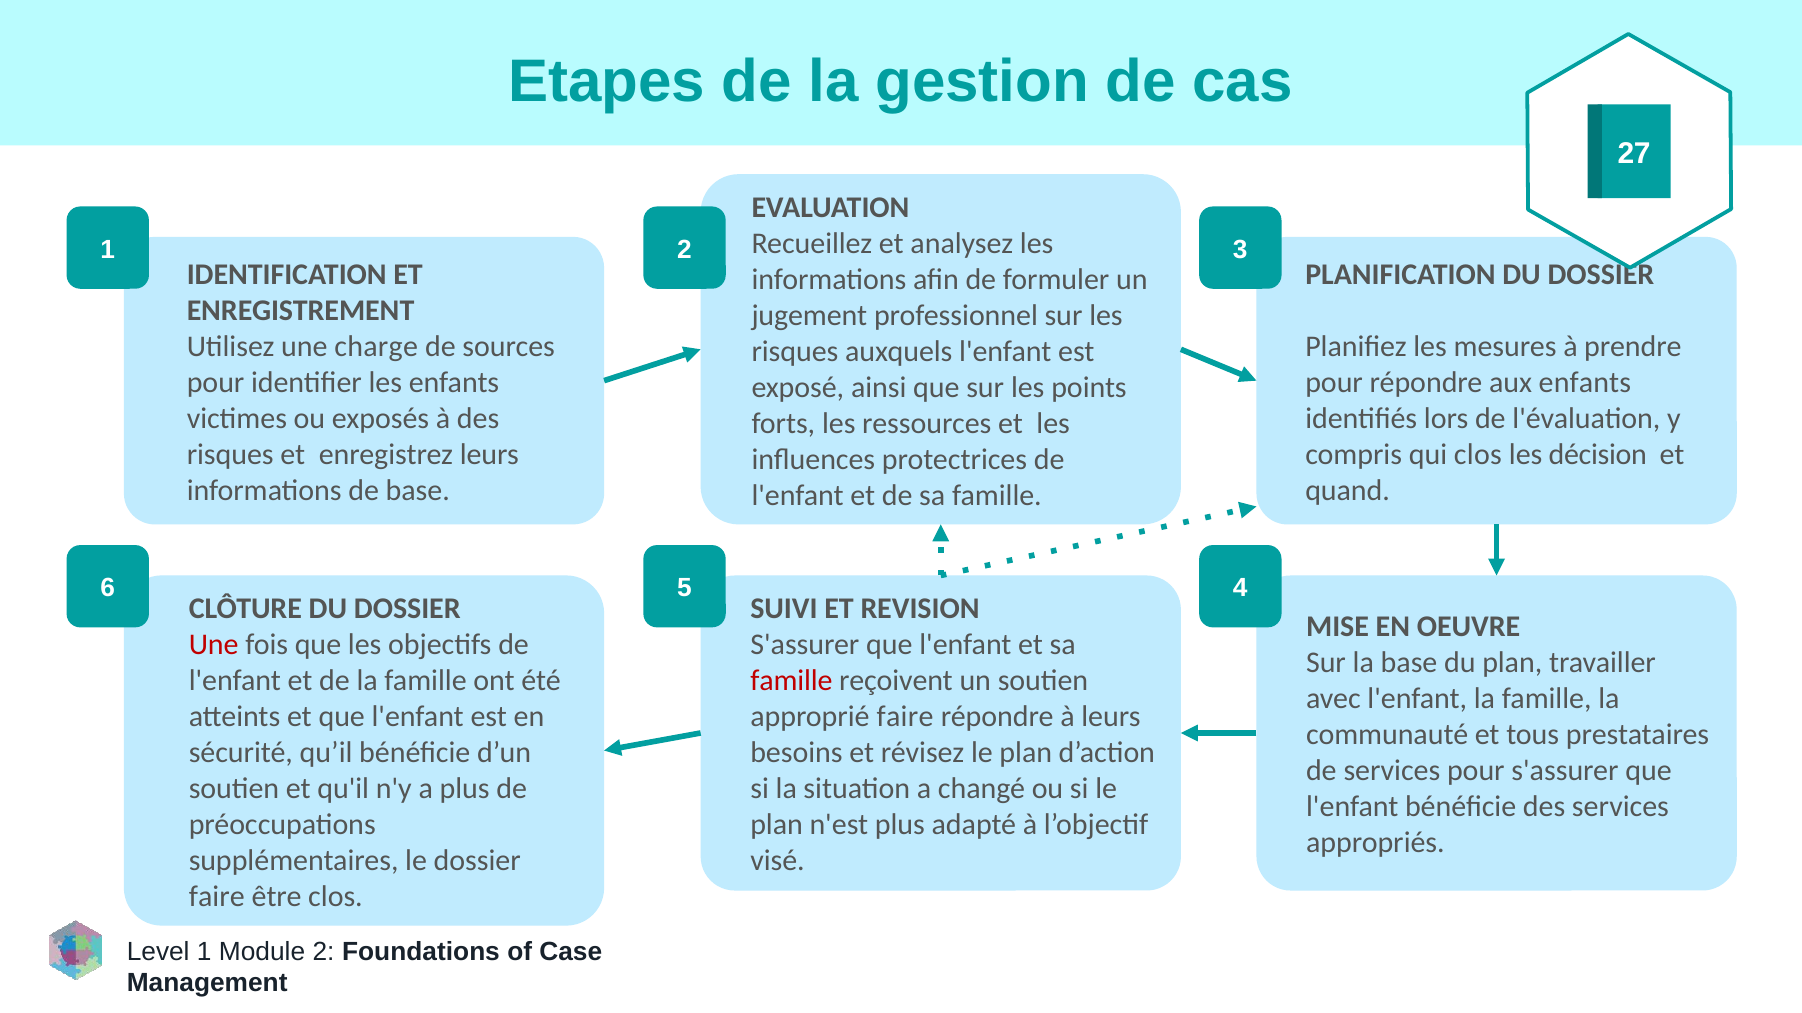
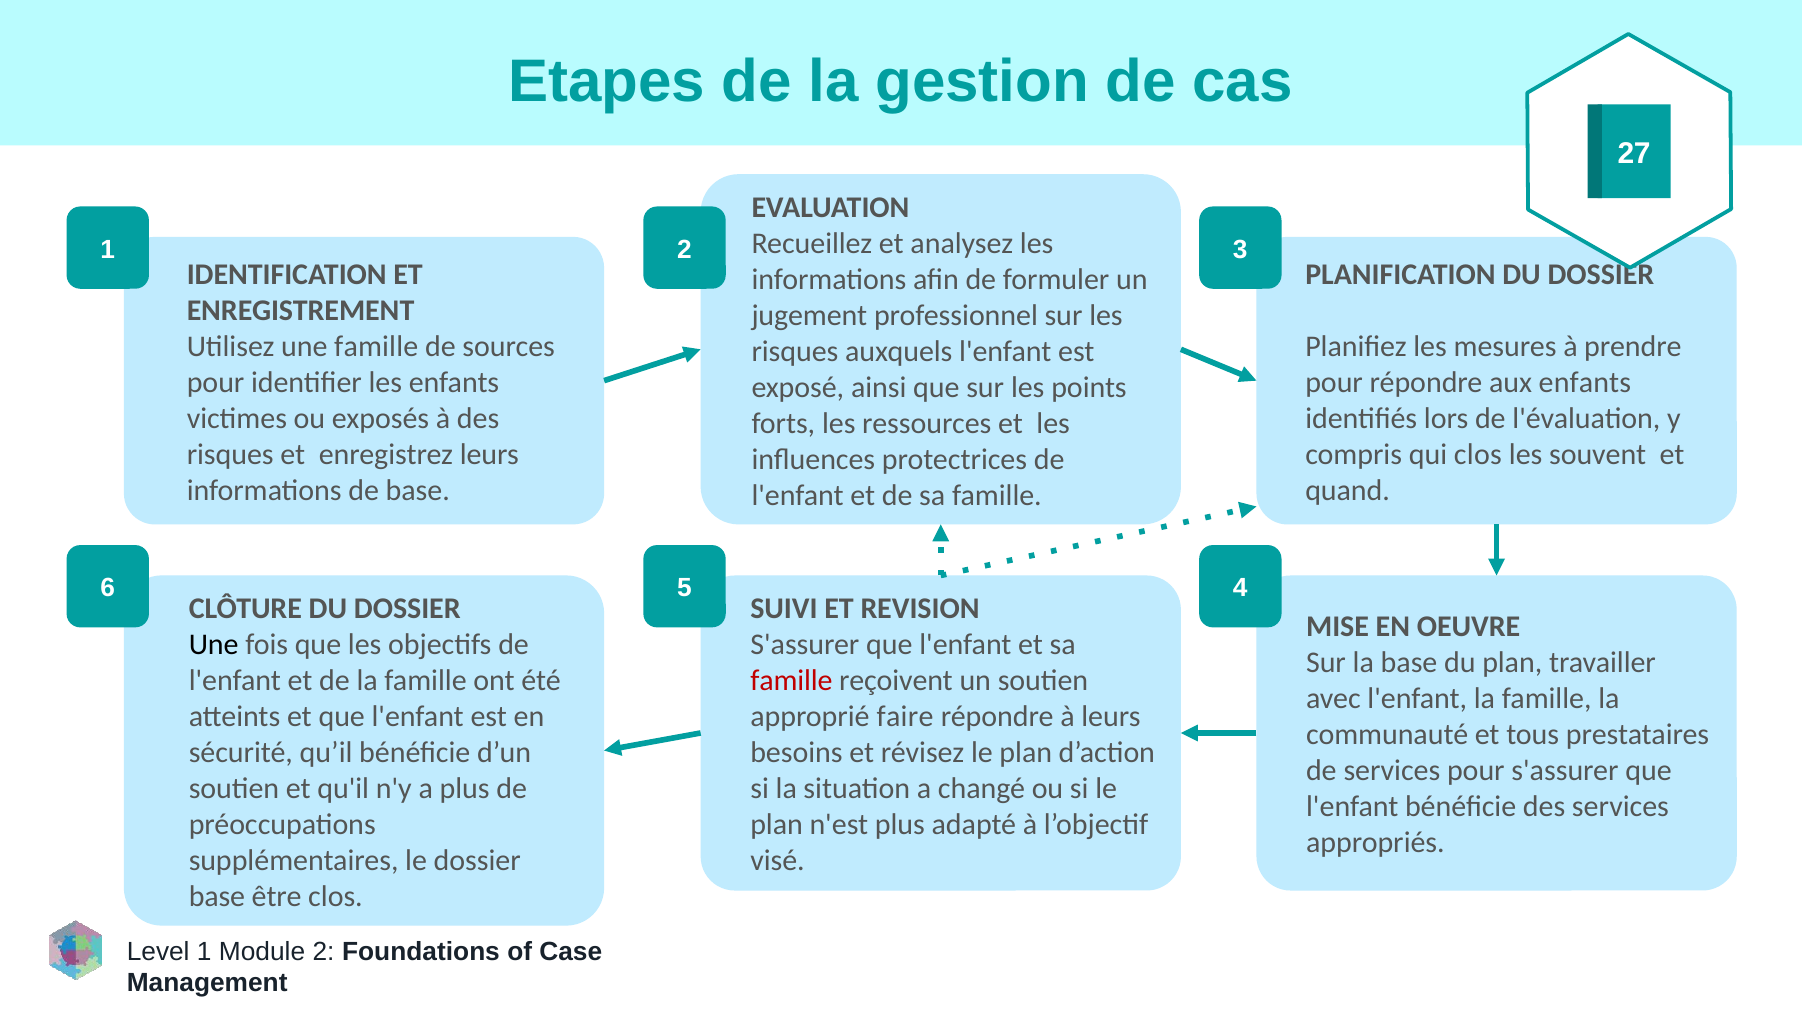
une charge: charge -> famille (376, 347)
décision: décision -> souvent (1598, 455)
Une colour: red -> black (214, 645)
faire: faire -> base (217, 897)
